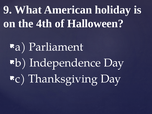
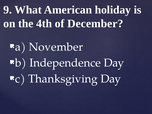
Halloween: Halloween -> December (95, 23)
Parliament: Parliament -> November (56, 47)
